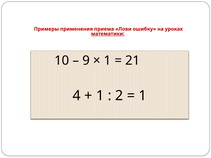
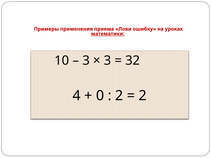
9: 9 -> 3 (86, 61)
1: 1 -> 3 (107, 61)
21: 21 -> 32 (133, 61)
1: 1 -> 0 (100, 96)
1: 1 -> 2 (143, 96)
